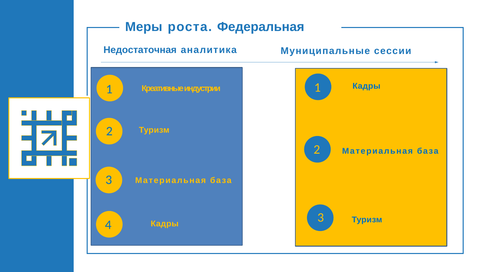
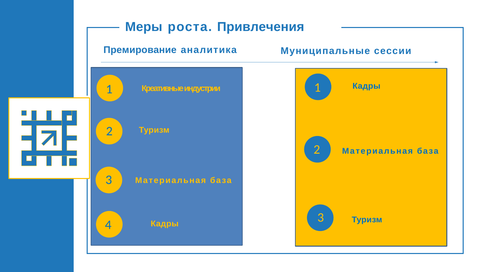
Федеральная: Федеральная -> Привлечения (261, 27)
Недостаточная: Недостаточная -> Премирование (140, 50)
